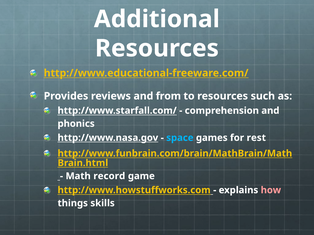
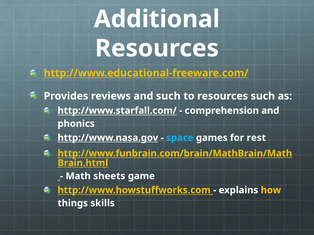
and from: from -> such (168, 96)
record: record -> sheets (109, 176)
how colour: pink -> yellow (271, 191)
